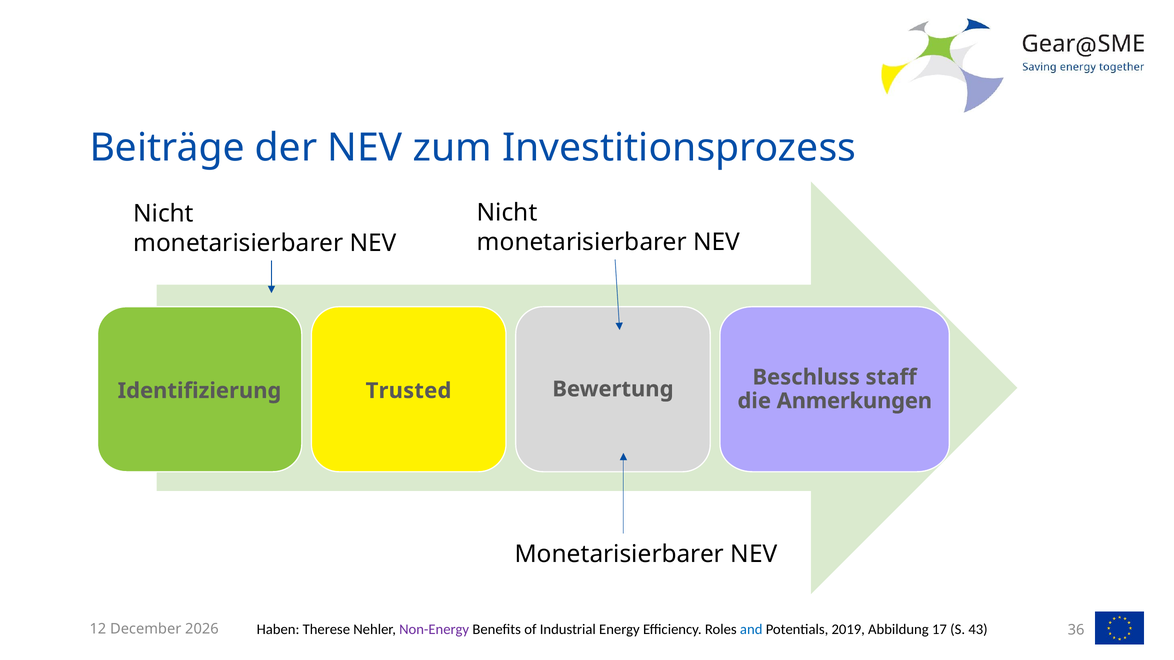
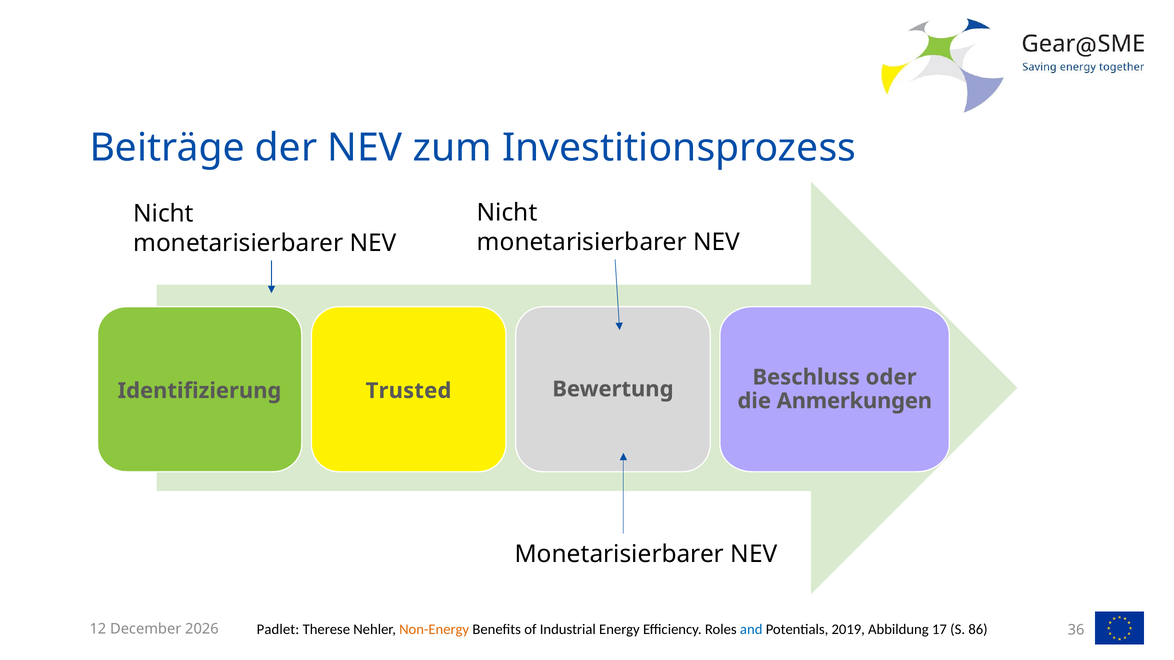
staff: staff -> oder (891, 377)
Haben: Haben -> Padlet (278, 630)
Non-Energy colour: purple -> orange (434, 630)
43: 43 -> 86 (978, 630)
